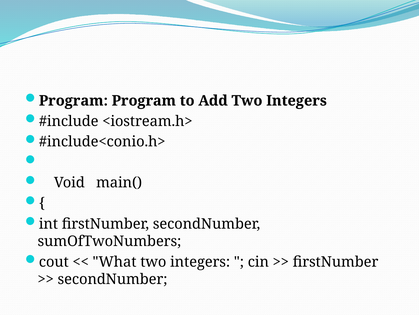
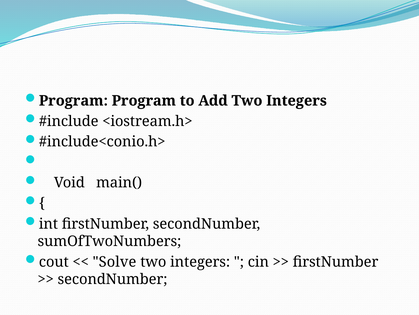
What: What -> Solve (114, 261)
